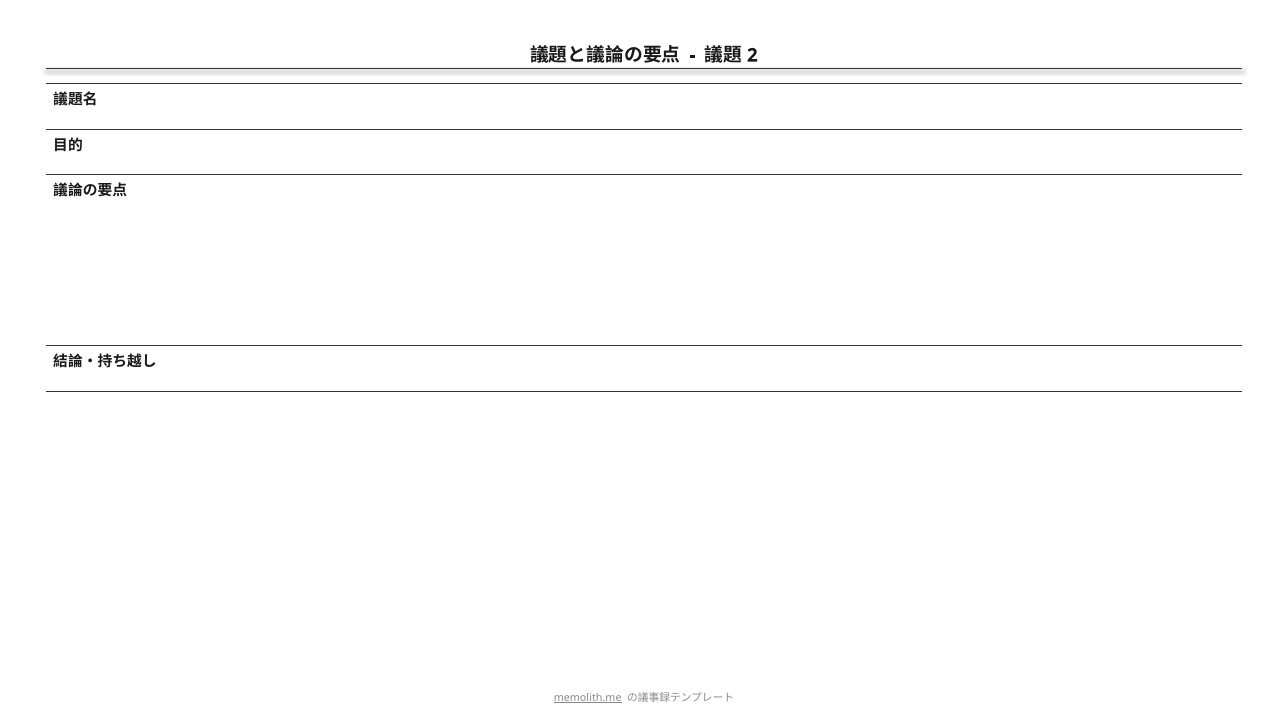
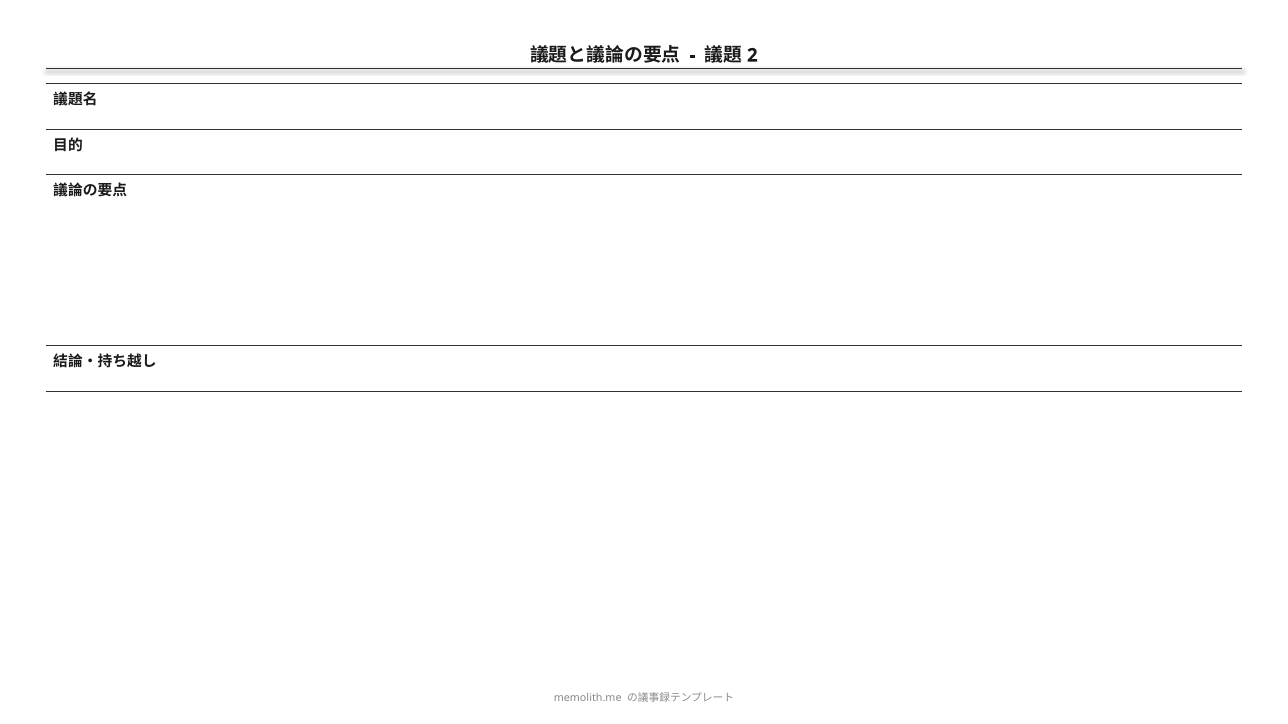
memolith.me underline: present -> none (588, 698)
